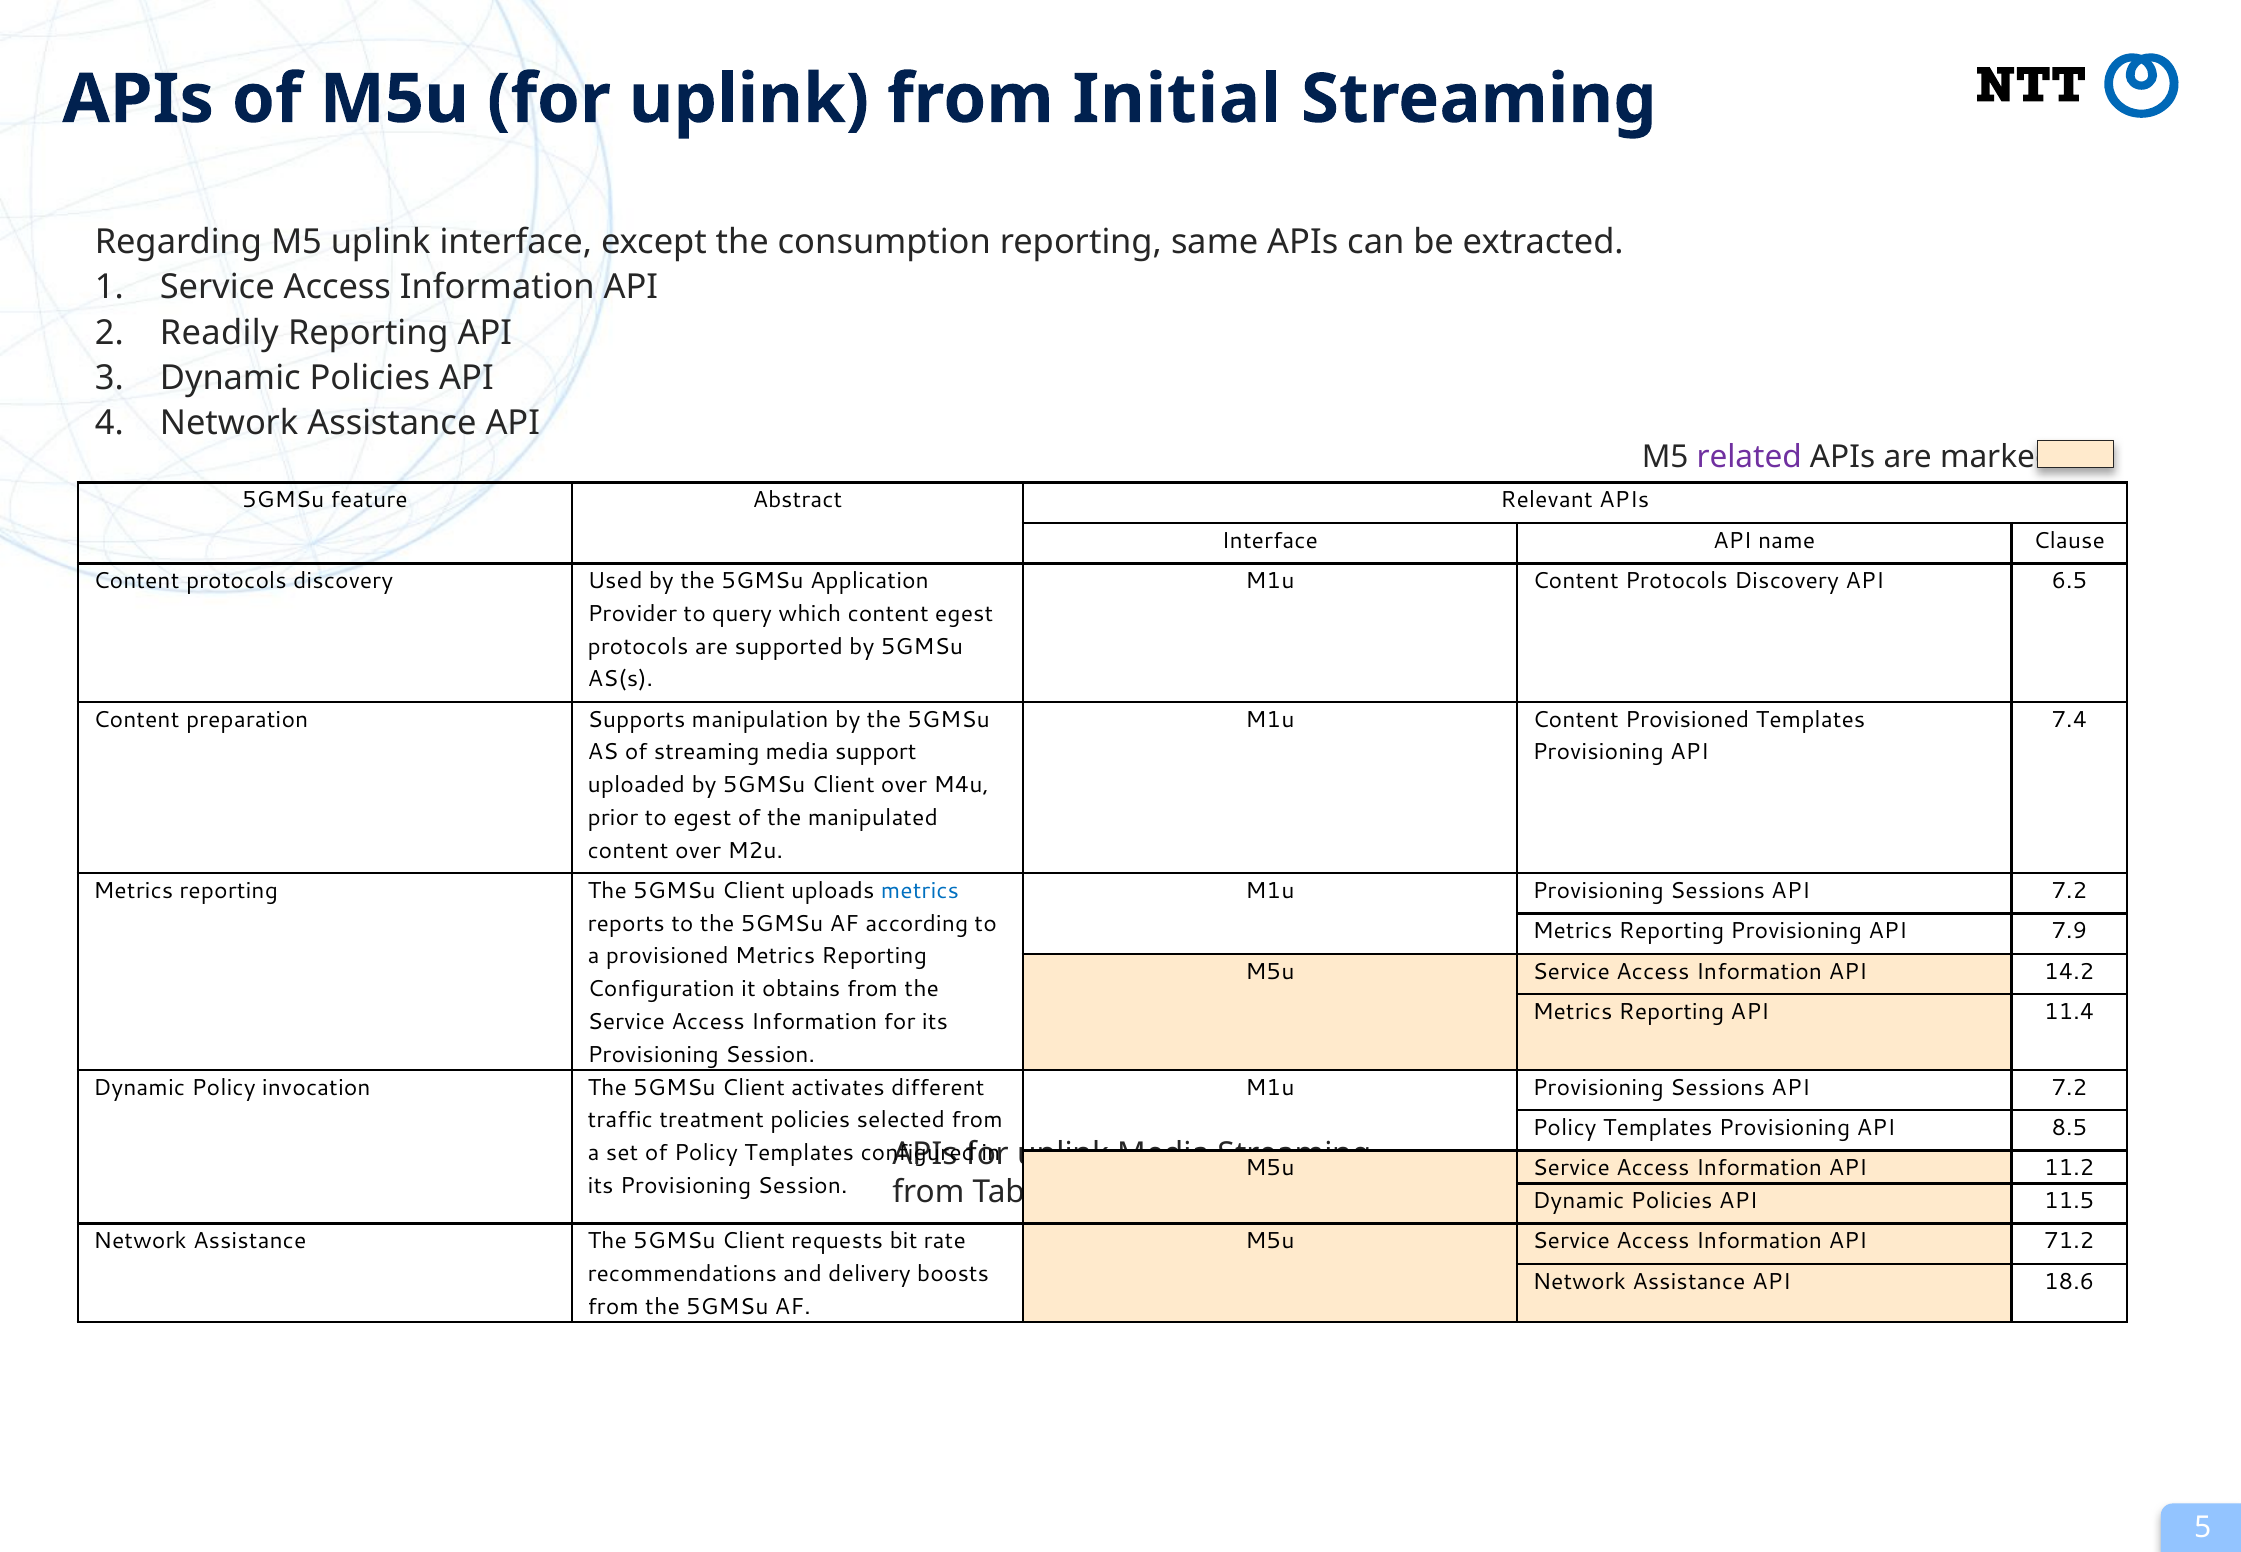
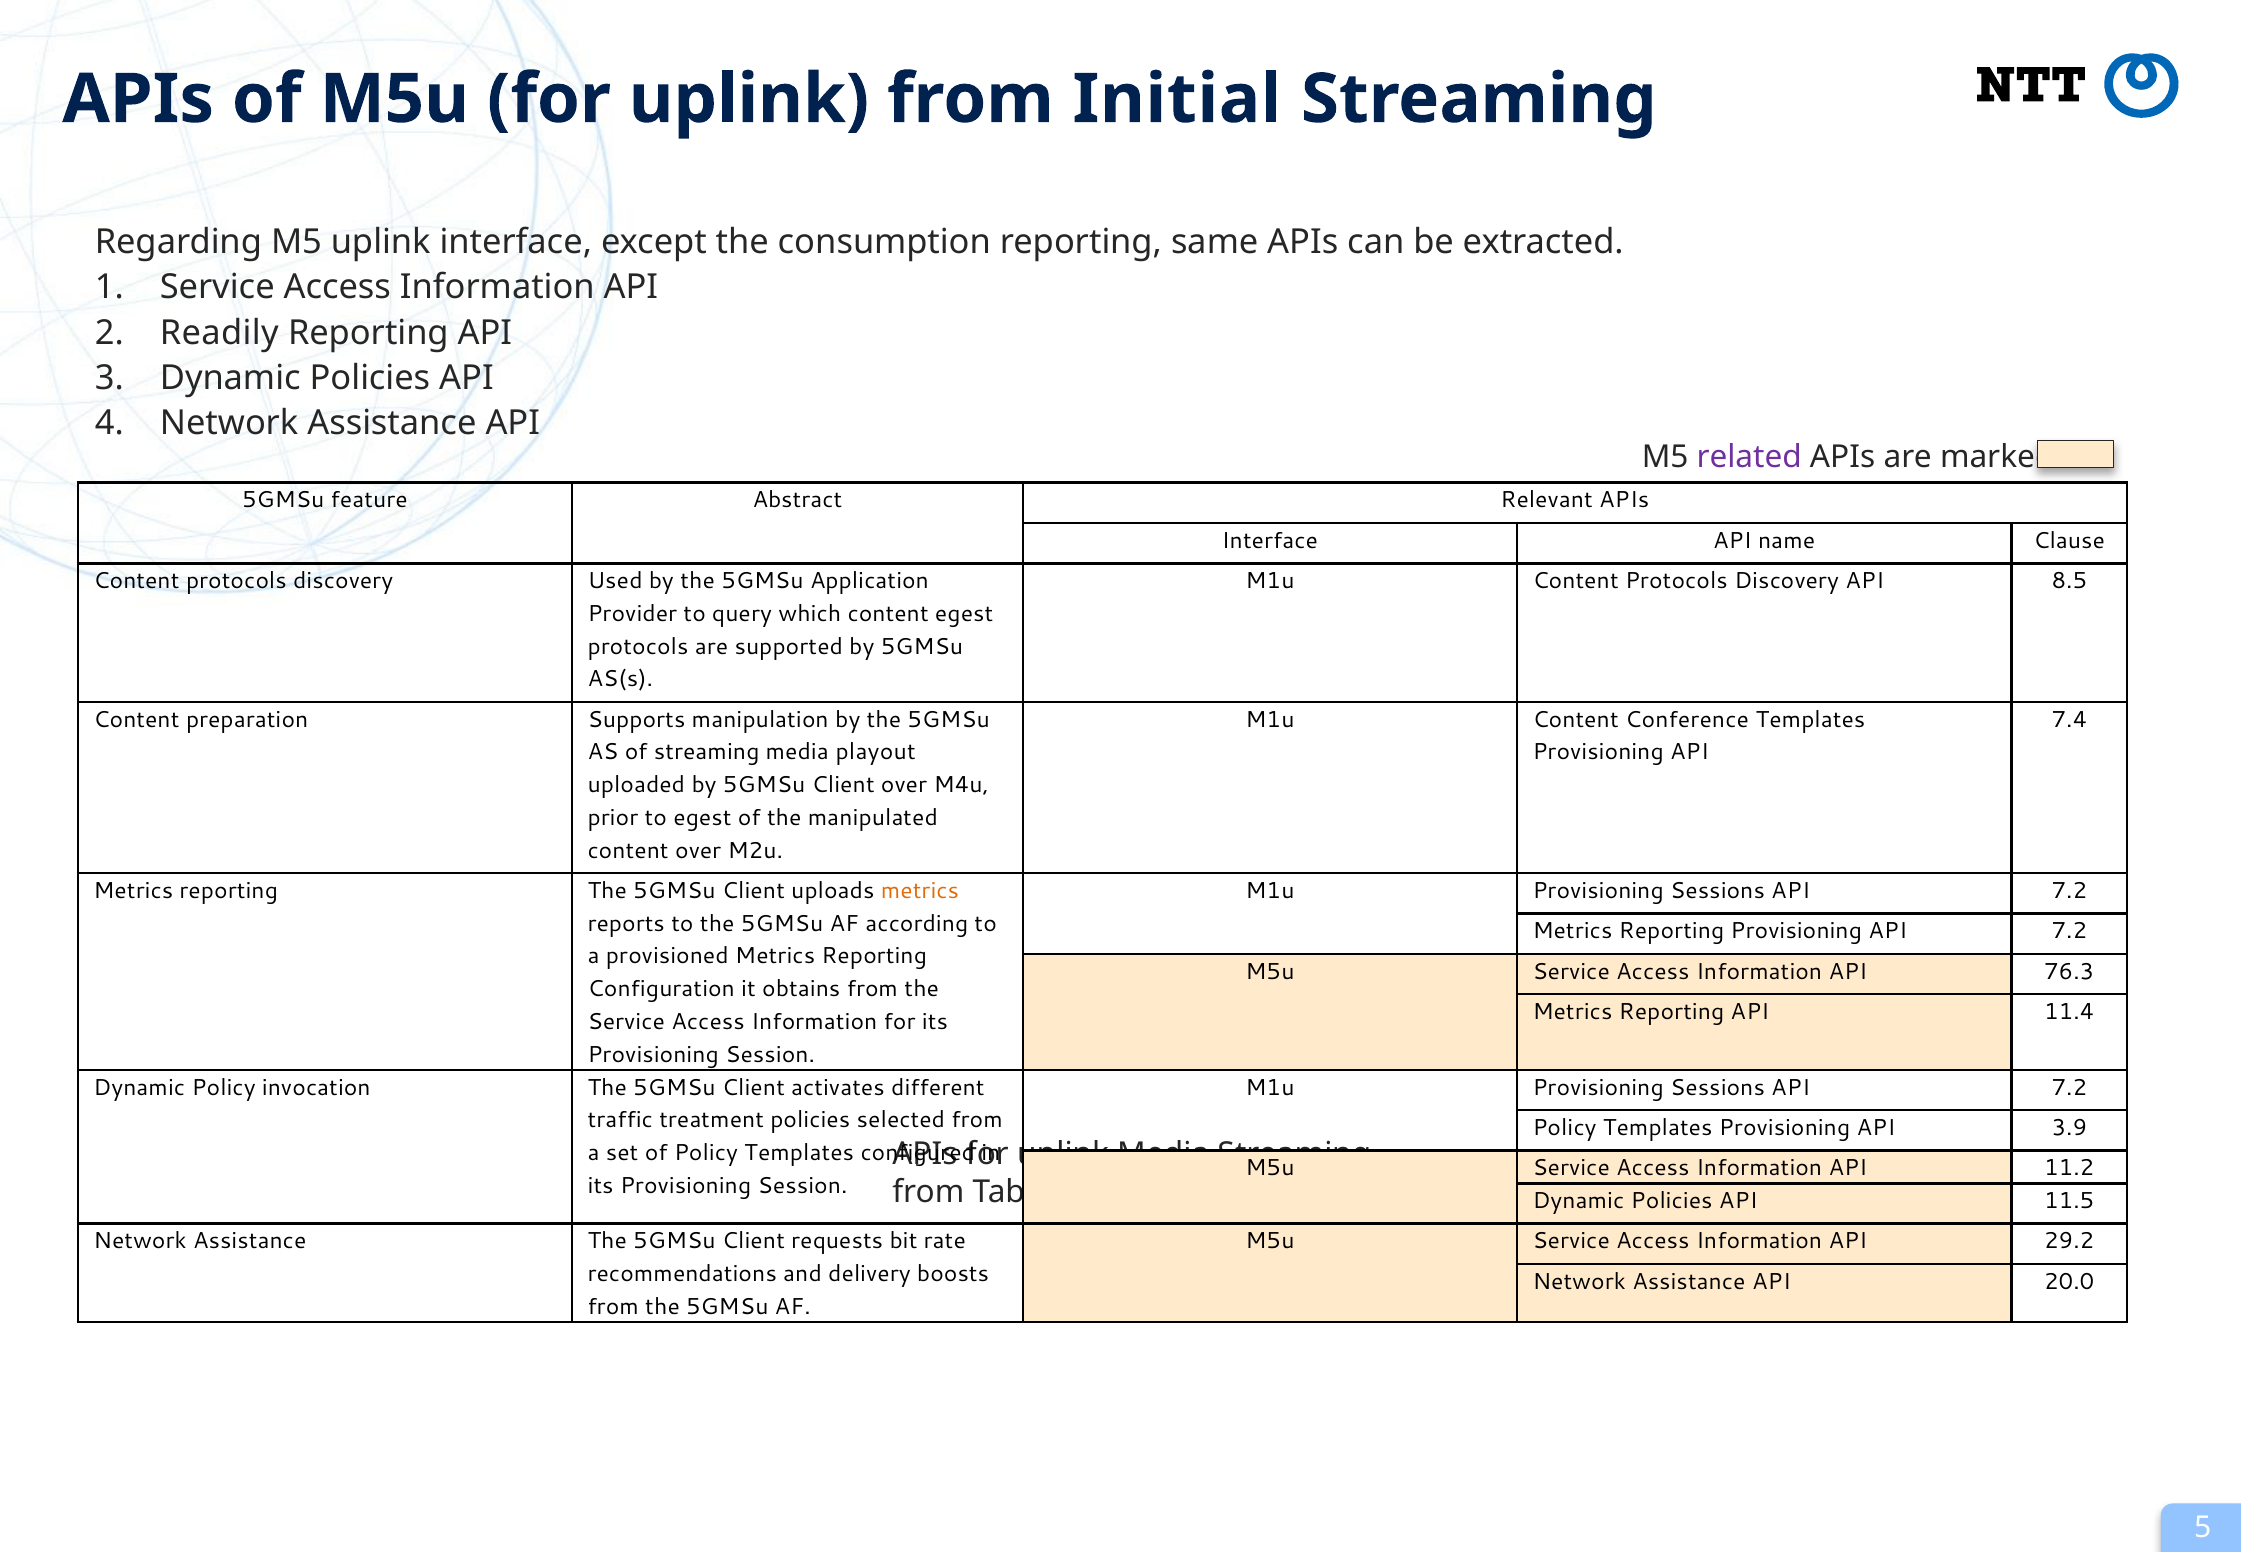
6.5: 6.5 -> 8.5 (2069, 581)
Content Provisioned: Provisioned -> Conference (1687, 719)
support: support -> playout (876, 752)
metrics colour: blue -> orange (920, 891)
Provisioning API 7.9: 7.9 -> 7.2 (2069, 931)
14.2: 14.2 -> 76.3 (2069, 971)
8.5: 8.5 -> 3.9 (2069, 1127)
71.2: 71.2 -> 29.2 (2069, 1241)
18.6: 18.6 -> 20.0 (2069, 1281)
